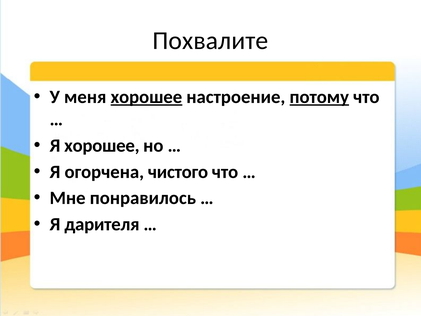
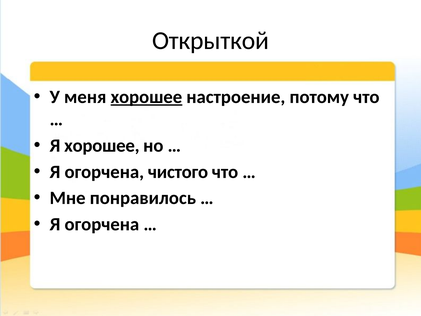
Похвалите: Похвалите -> Открыткой (211, 41)
потому underline: present -> none (319, 97)
дарителя: дарителя -> огорчена (102, 224)
